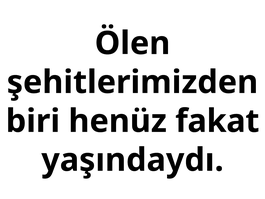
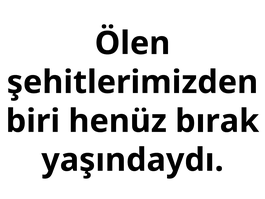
fakat: fakat -> bırak (217, 121)
